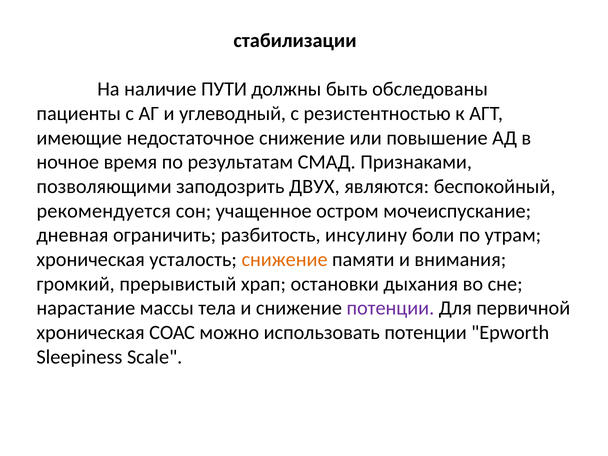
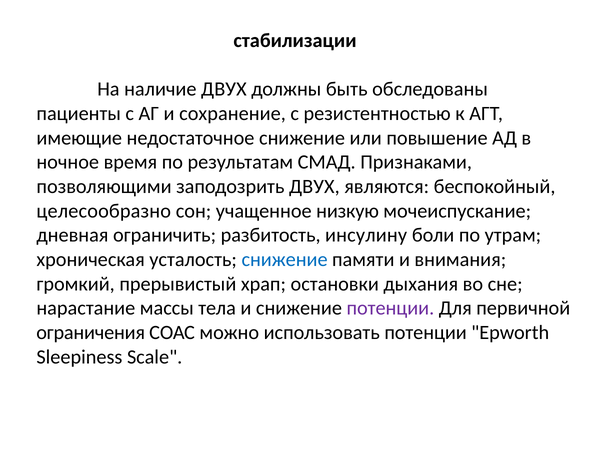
наличие ПУТИ: ПУТИ -> ДВУХ (224, 89)
углеводный: углеводный -> сохранение (232, 114)
рекомендуется: рекомендуется -> целесообразно (104, 211)
остром: остром -> низкую (348, 211)
снижение colour: orange -> blue (285, 260)
хроническая: хроническая -> ограничения (91, 332)
